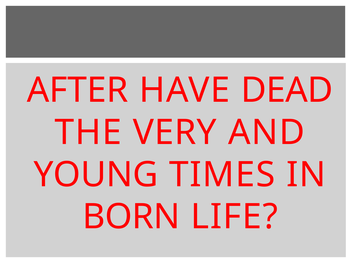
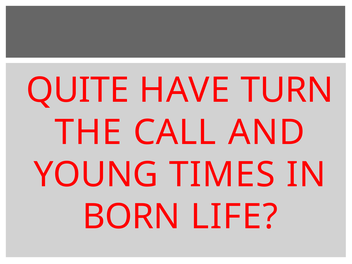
AFTER: AFTER -> QUITE (78, 90)
DEAD: DEAD -> TURN (287, 90)
VERY: VERY -> CALL (175, 132)
